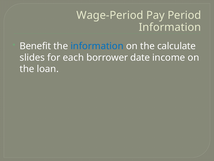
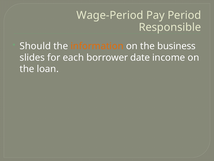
Information: Information -> Responsible (170, 27)
Benefit: Benefit -> Should (35, 46)
information colour: blue -> orange (97, 46)
calculate: calculate -> business (177, 46)
